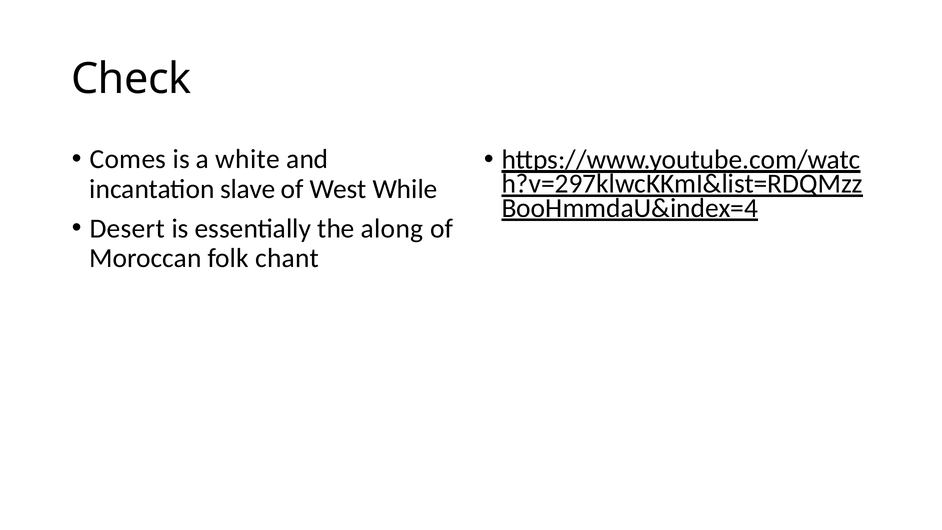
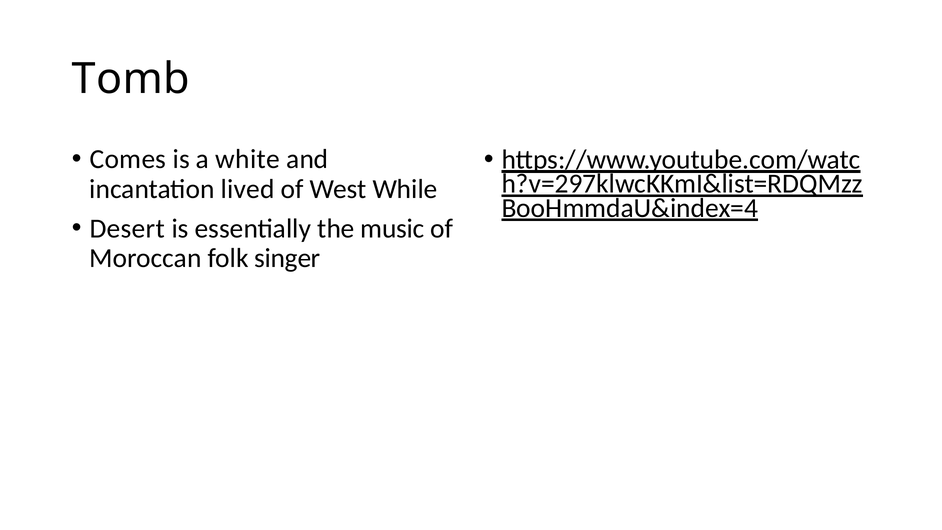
Check: Check -> Tomb (131, 79)
slave: slave -> lived (248, 189)
along: along -> music (392, 228)
chant: chant -> singer (287, 258)
